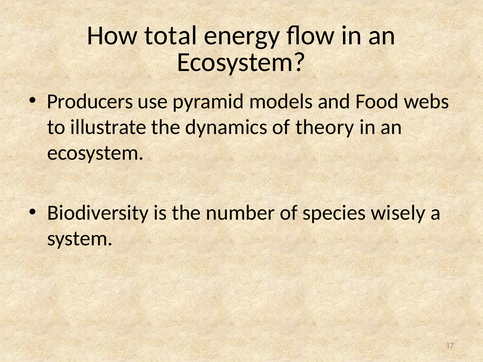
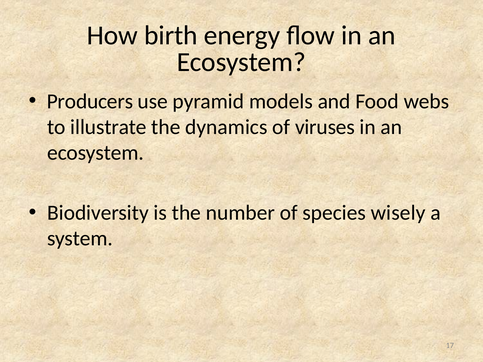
total: total -> birth (171, 36)
theory: theory -> viruses (325, 127)
